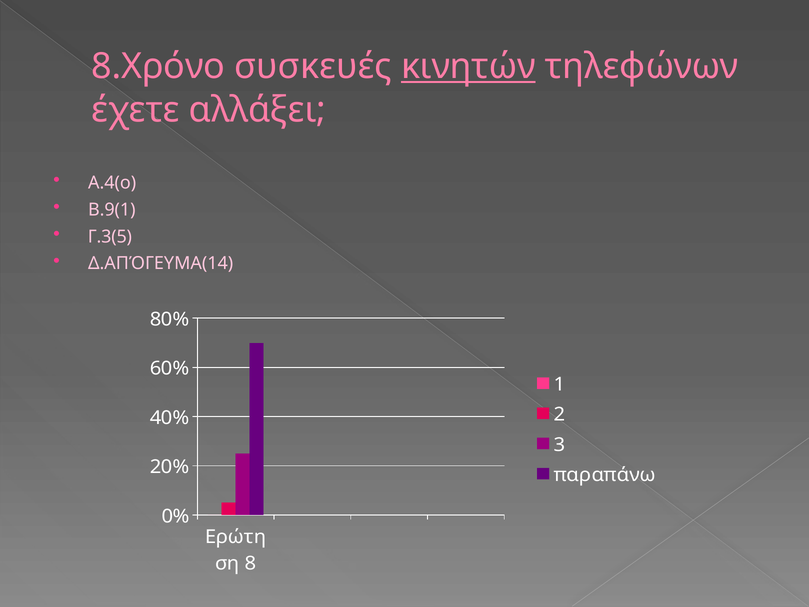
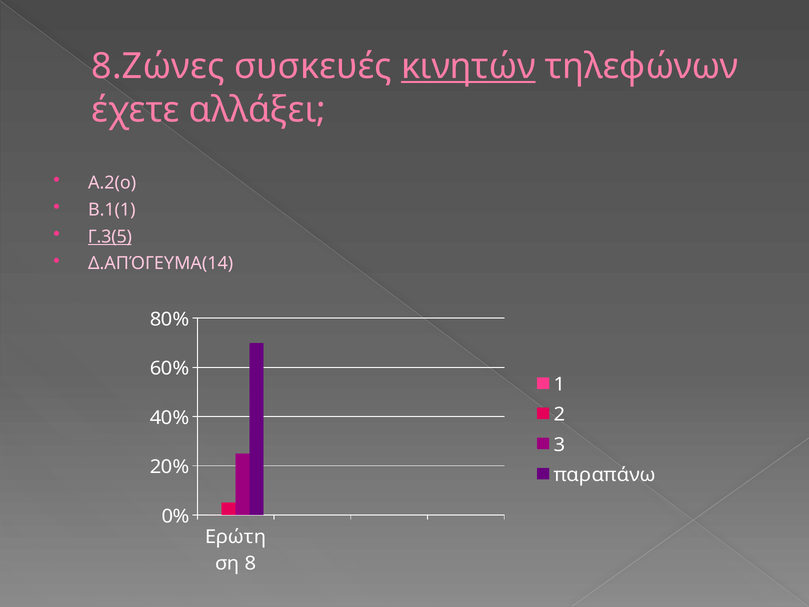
8.Χρόνο: 8.Χρόνο -> 8.Ζώνες (158, 66)
Α.4(ο: Α.4(ο -> Α.2(ο (112, 183)
Β.9(1: Β.9(1 -> Β.1(1 (112, 210)
Γ.3(5 underline: none -> present (110, 236)
